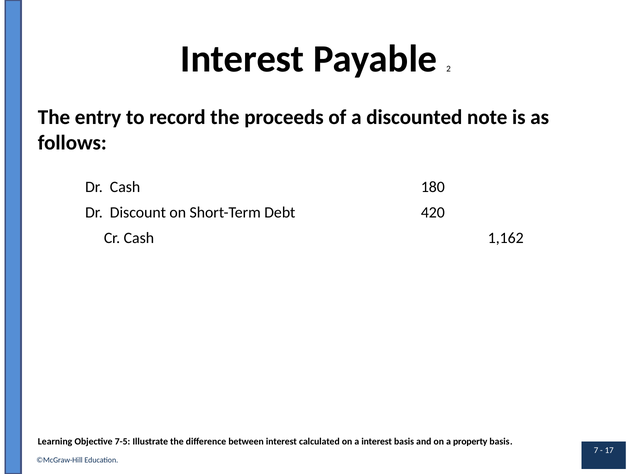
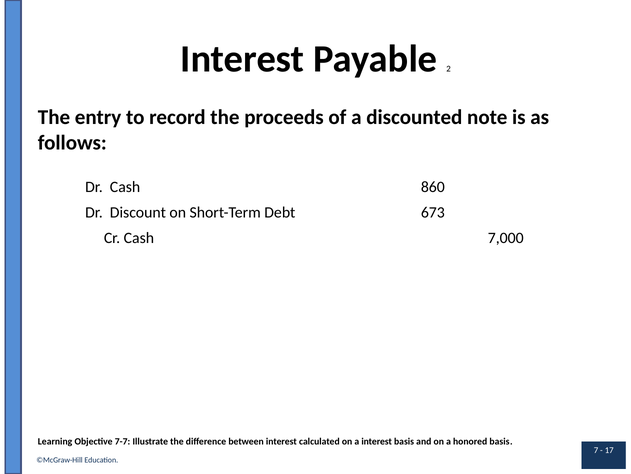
180: 180 -> 860 (433, 187)
420: 420 -> 673 (433, 212)
1,162: 1,162 -> 7,000 (506, 238)
7-5: 7-5 -> 7-7 (122, 441)
property: property -> honored (470, 441)
